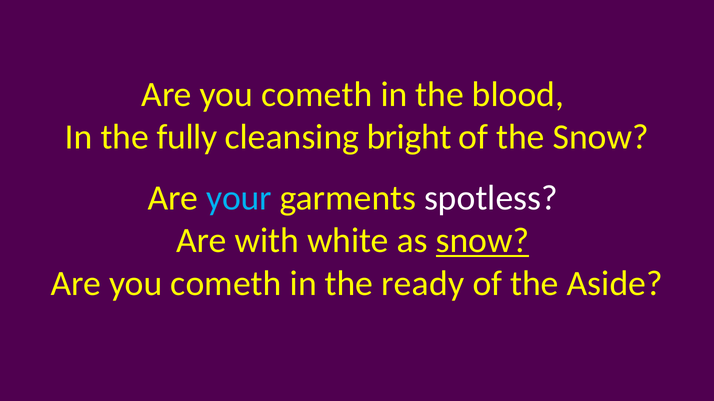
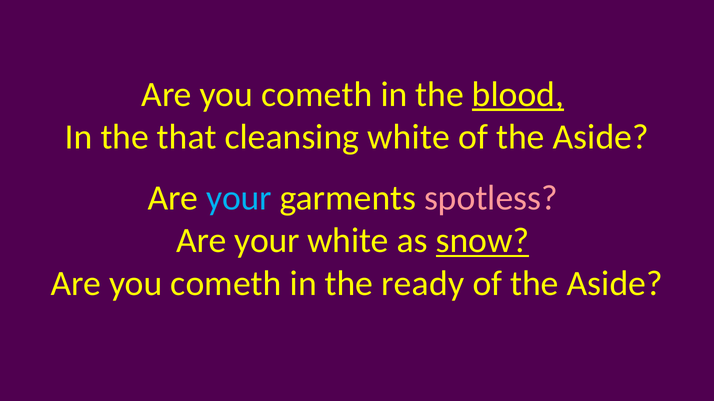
blood underline: none -> present (518, 95)
fully: fully -> that (187, 137)
cleansing bright: bright -> white (409, 137)
Snow: Snow -> Aside (601, 137)
spotless colour: white -> pink (491, 198)
with: with -> your (267, 241)
